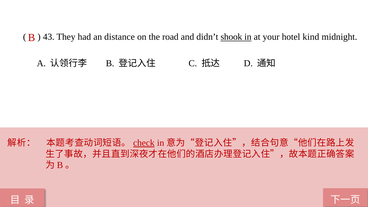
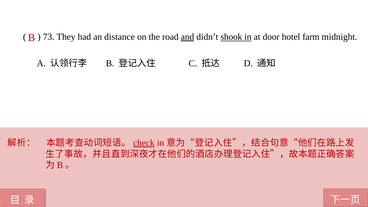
43: 43 -> 73 (49, 37)
and underline: none -> present (187, 37)
your: your -> door (271, 37)
kind: kind -> farm (311, 37)
